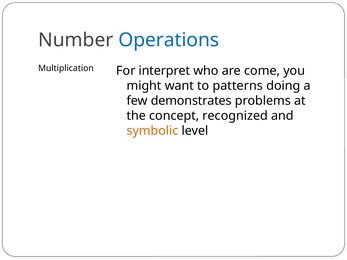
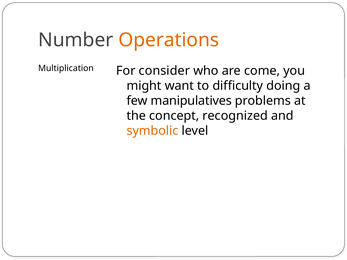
Operations colour: blue -> orange (169, 40)
interpret: interpret -> consider (164, 71)
patterns: patterns -> difficulty (238, 86)
demonstrates: demonstrates -> manipulatives (191, 101)
